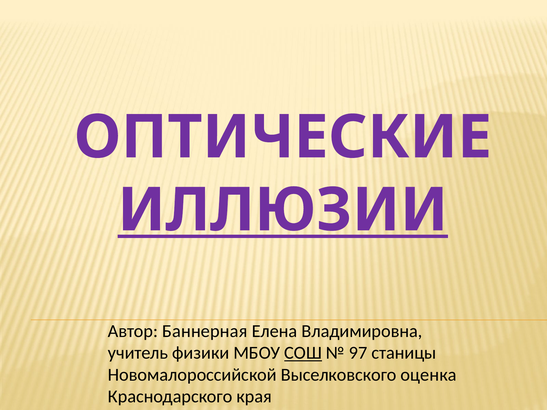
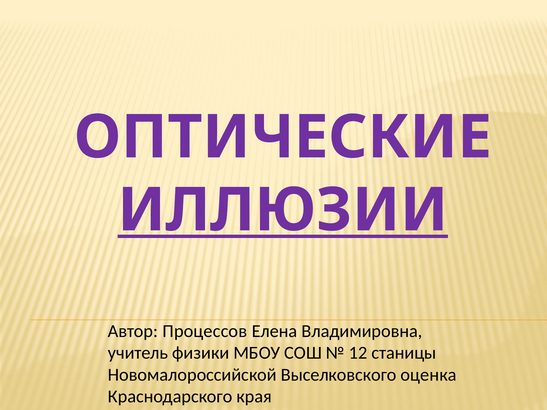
Баннерная: Баннерная -> Процессов (205, 331)
СОШ underline: present -> none (303, 353)
97: 97 -> 12 (358, 353)
